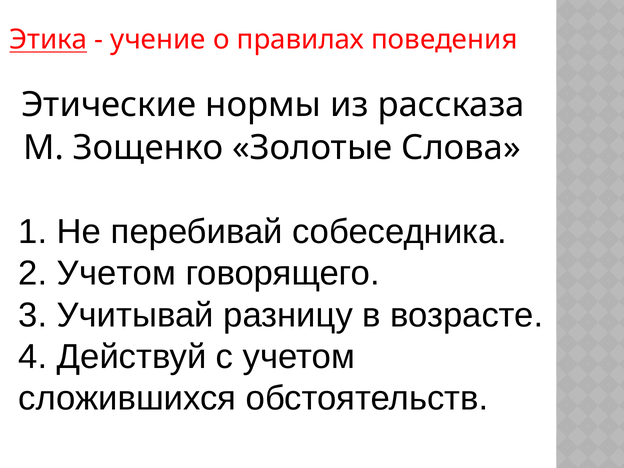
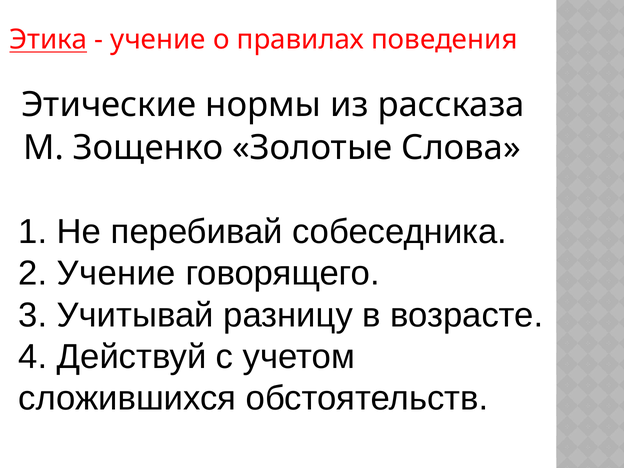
2 Учетом: Учетом -> Учение (116, 273)
